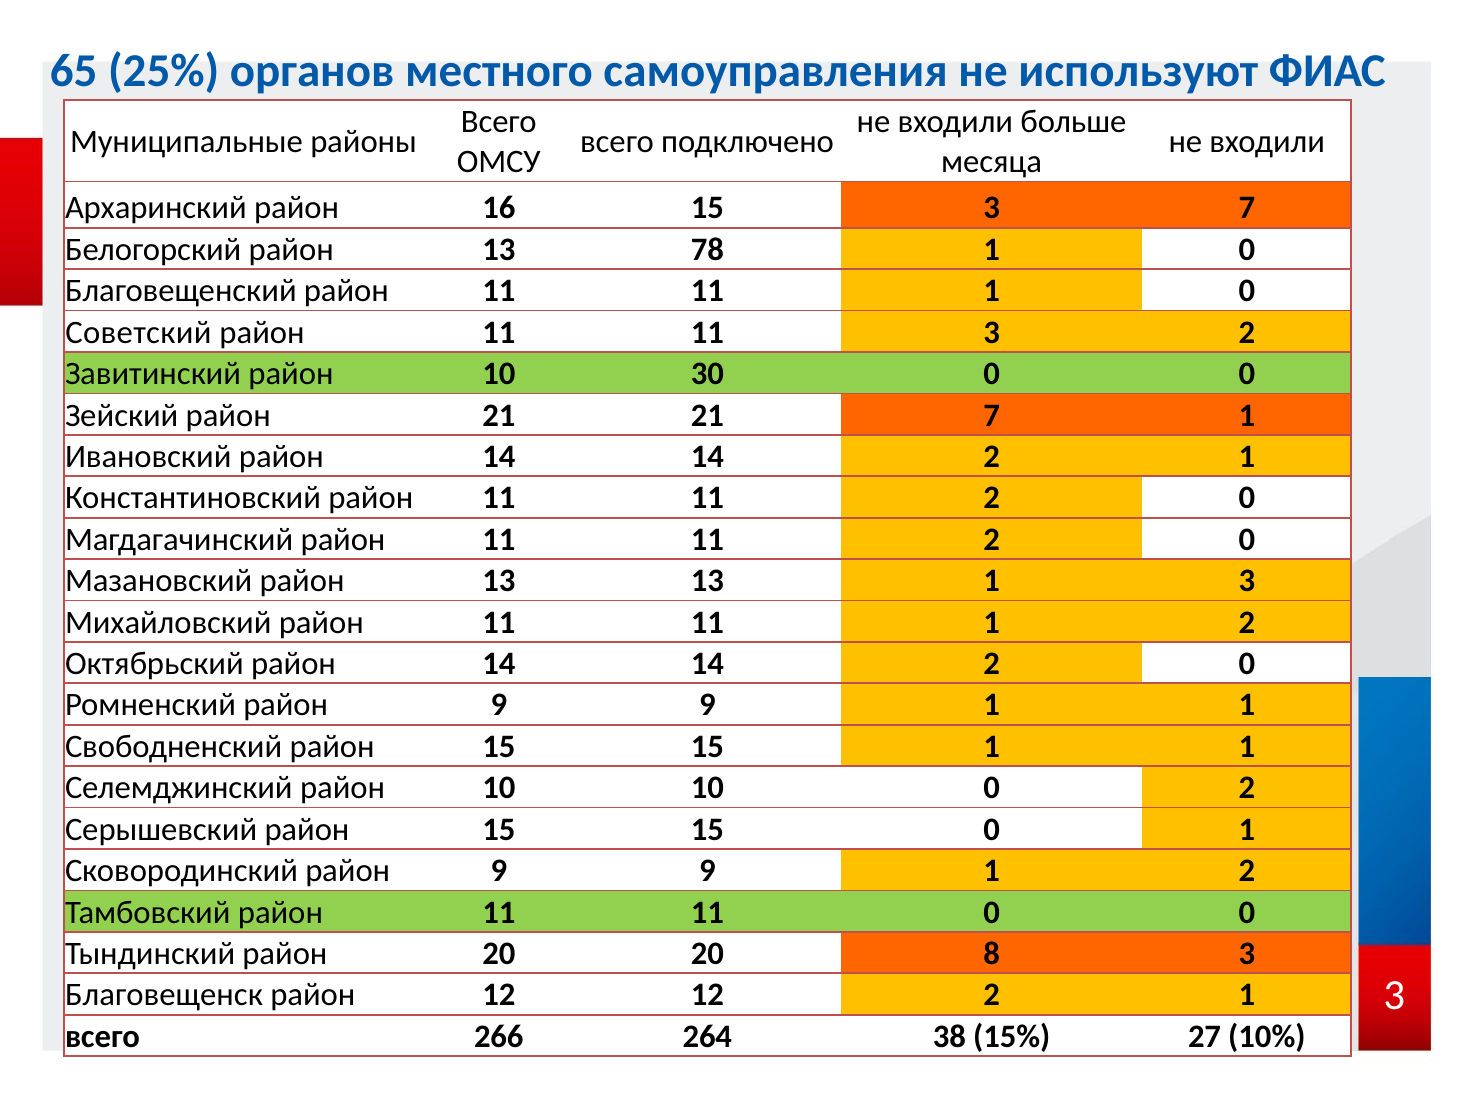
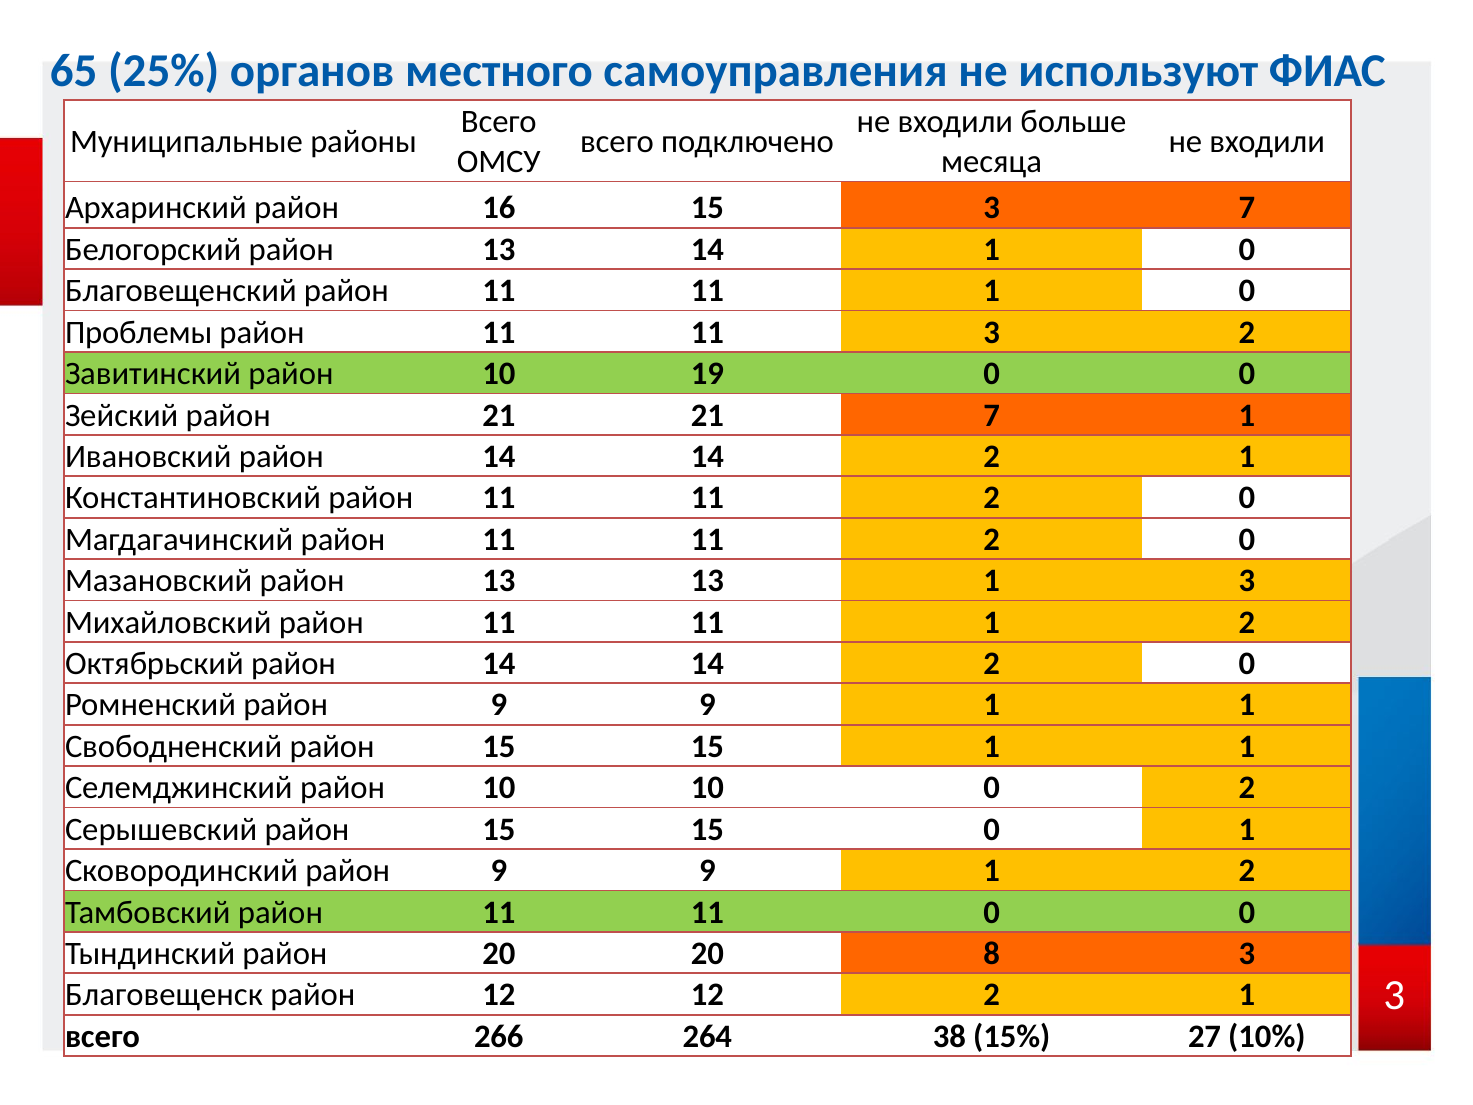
13 78: 78 -> 14 (708, 250)
Советский: Советский -> Проблемы (139, 332)
30: 30 -> 19 (708, 374)
